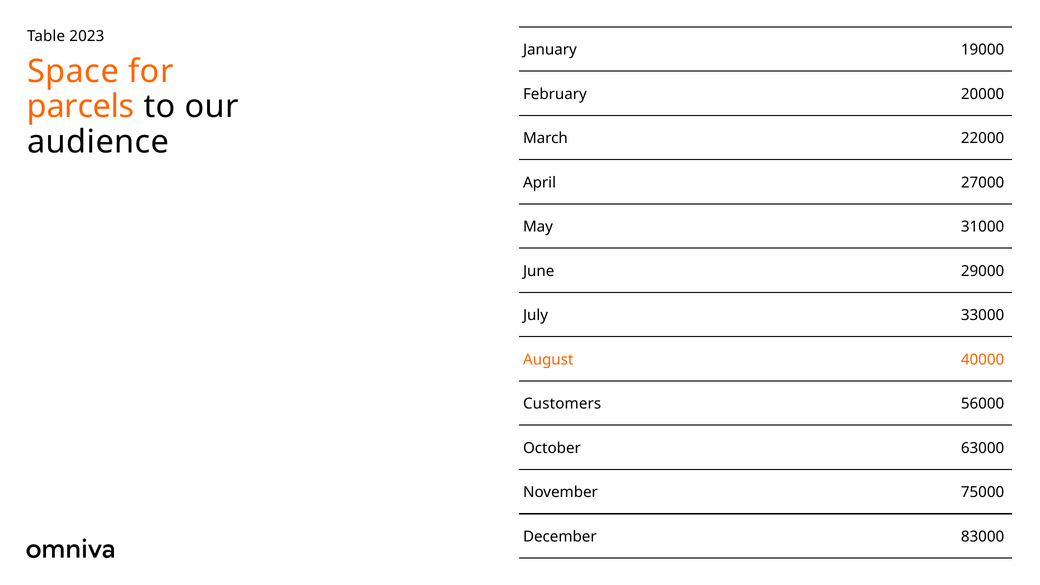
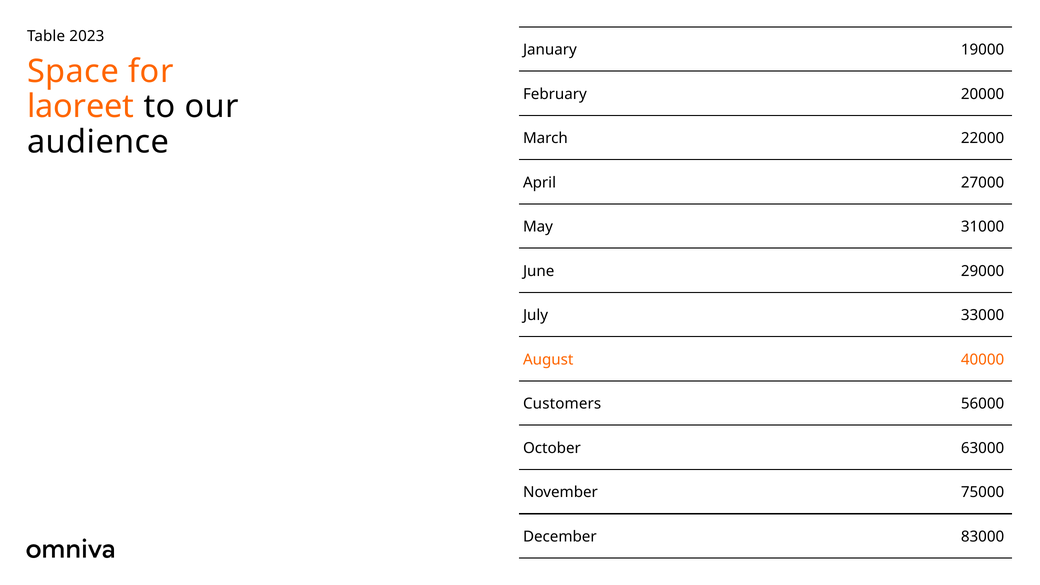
parcels: parcels -> laoreet (81, 107)
